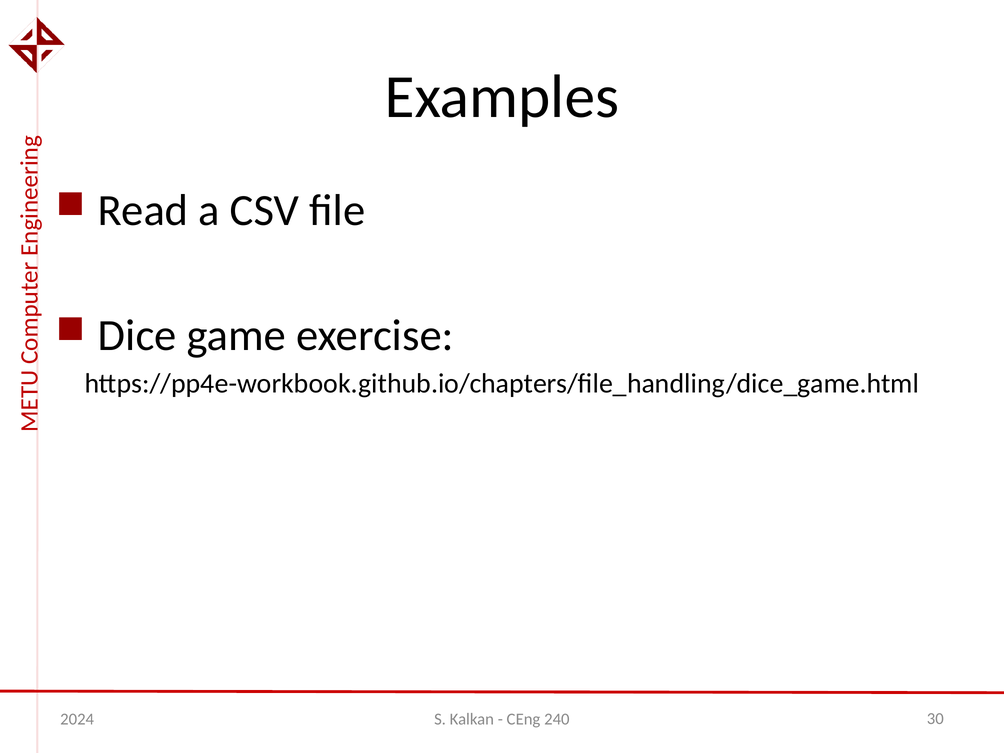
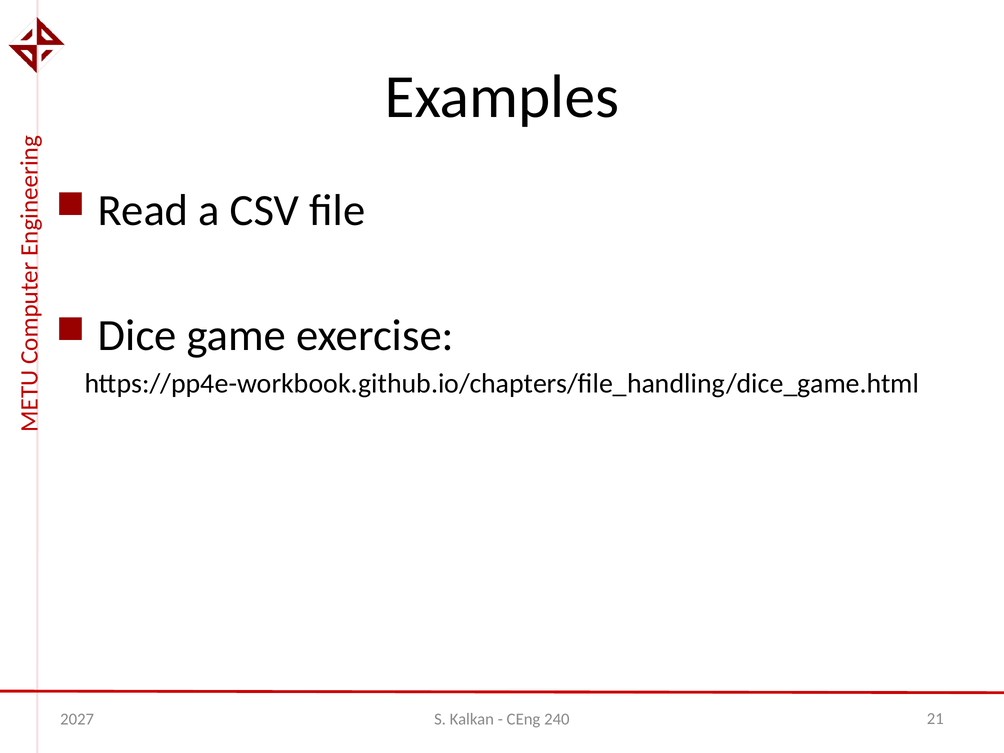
2024: 2024 -> 2027 (77, 719)
30: 30 -> 21 (935, 719)
